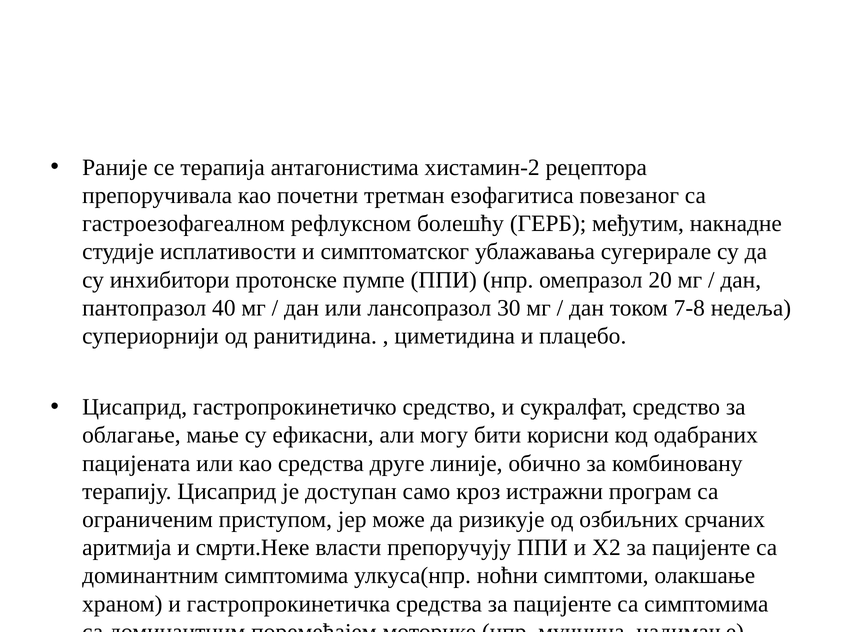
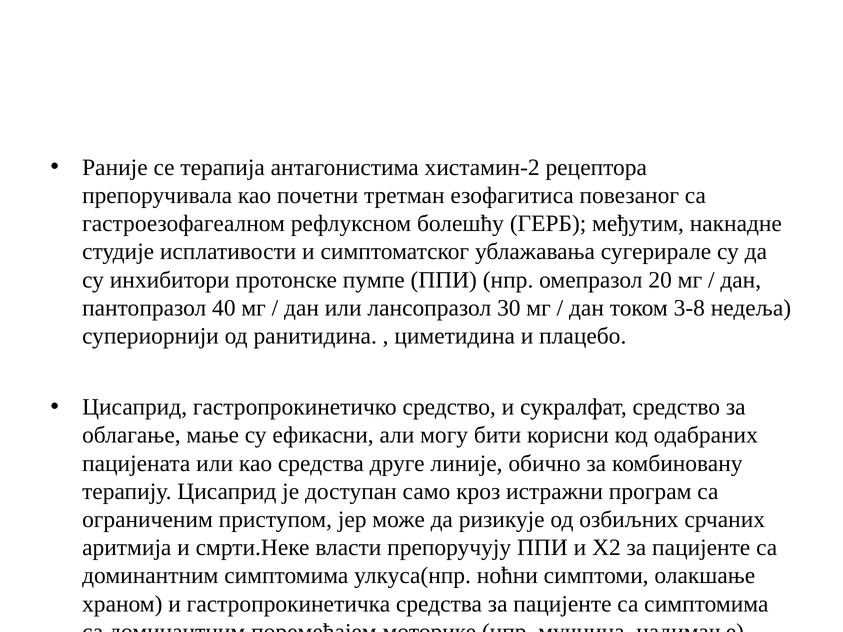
7-8: 7-8 -> 3-8 (689, 308)
